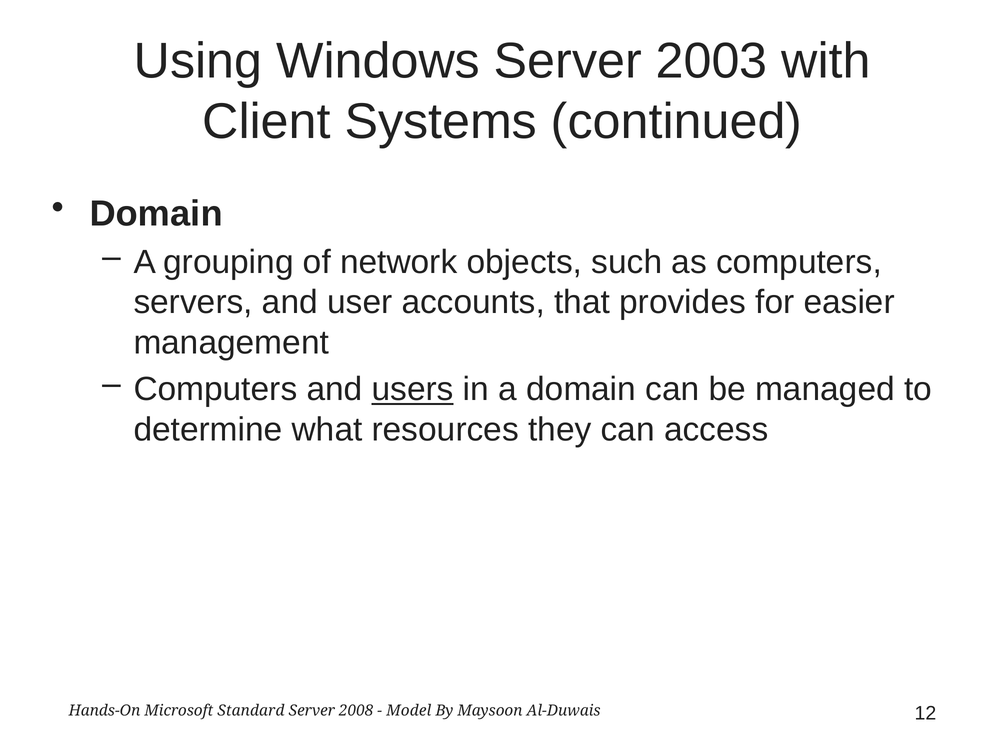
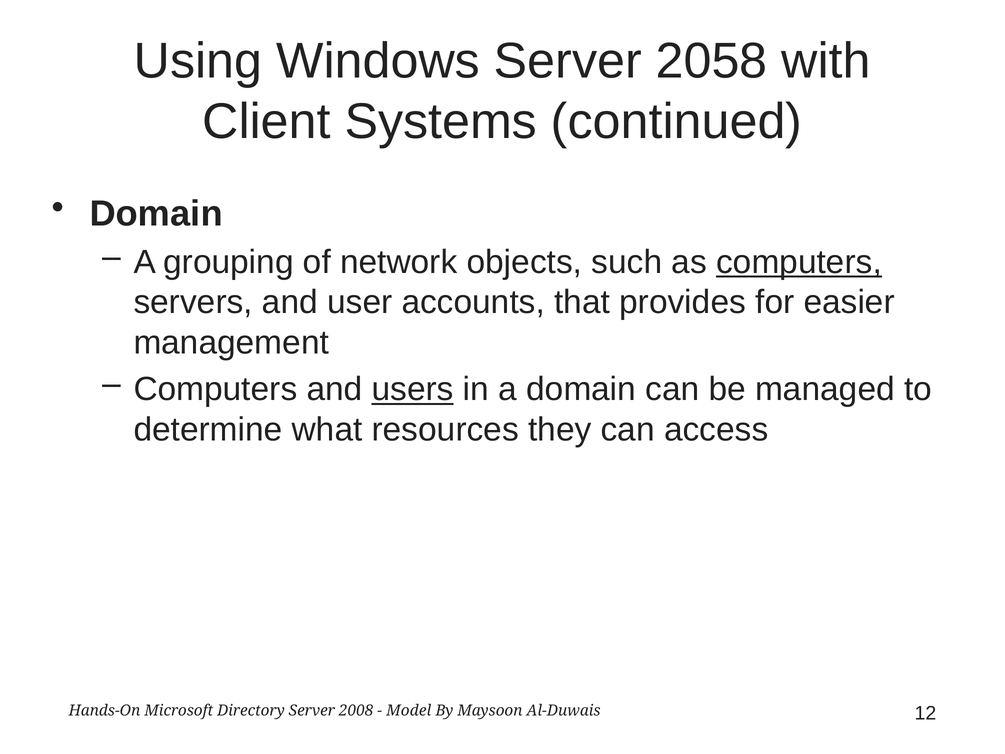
2003: 2003 -> 2058 (712, 61)
computers underline: none -> present (799, 262)
Standard: Standard -> Directory (251, 710)
